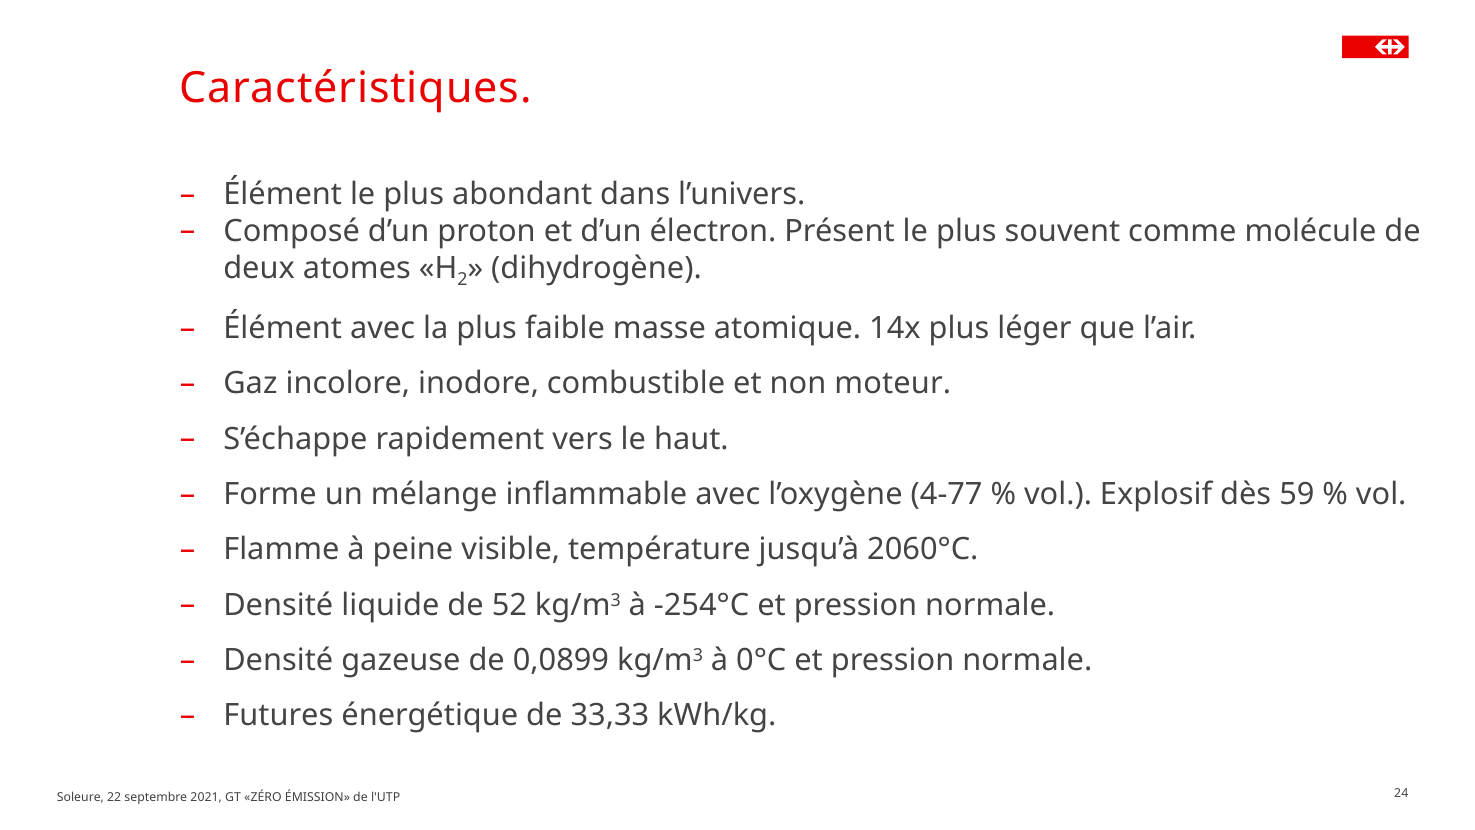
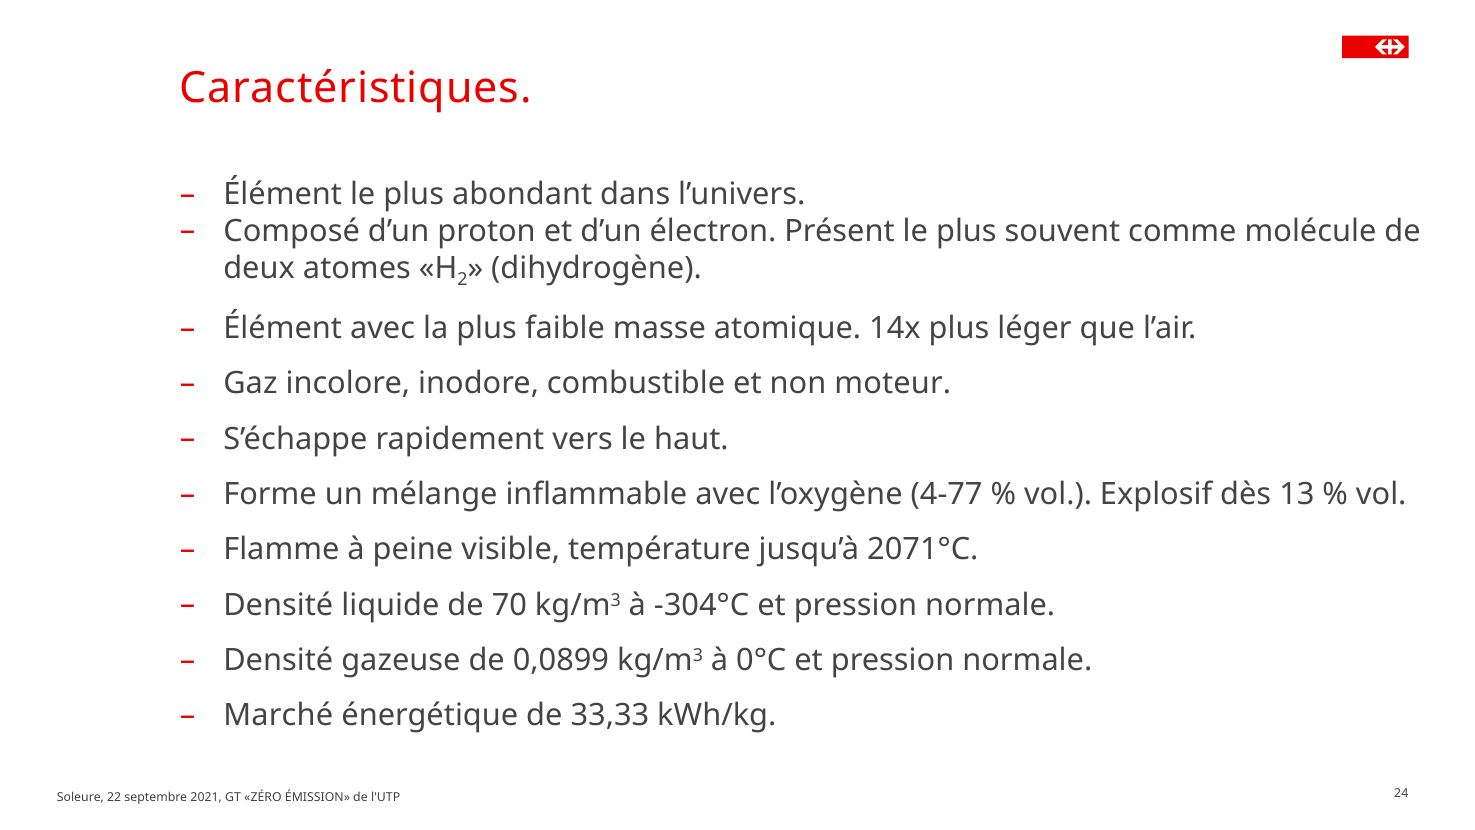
59: 59 -> 13 (1297, 494)
2060°C: 2060°C -> 2071°C (923, 550)
52: 52 -> 70 (509, 605)
-254°C: -254°C -> -304°C (702, 605)
Futures: Futures -> Marché (278, 716)
